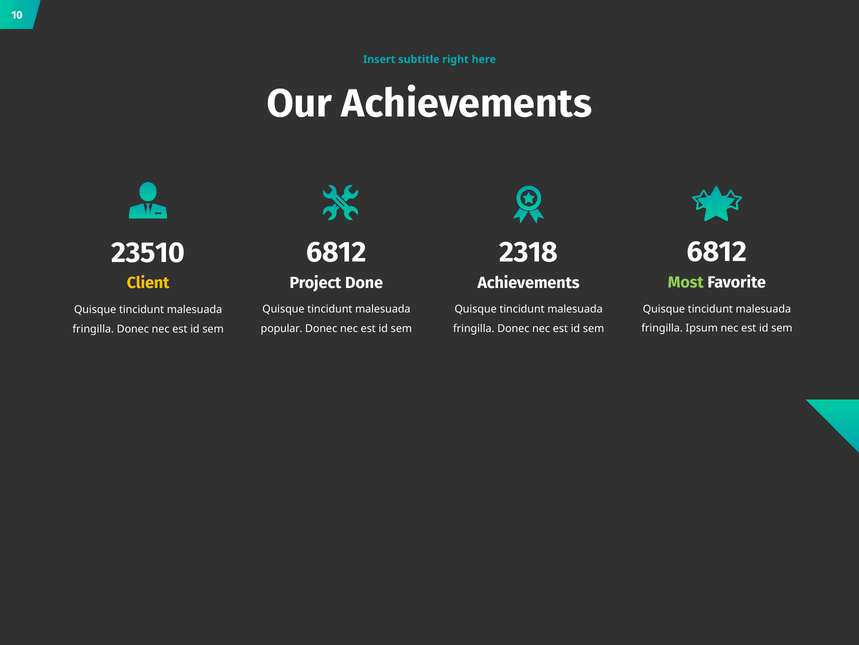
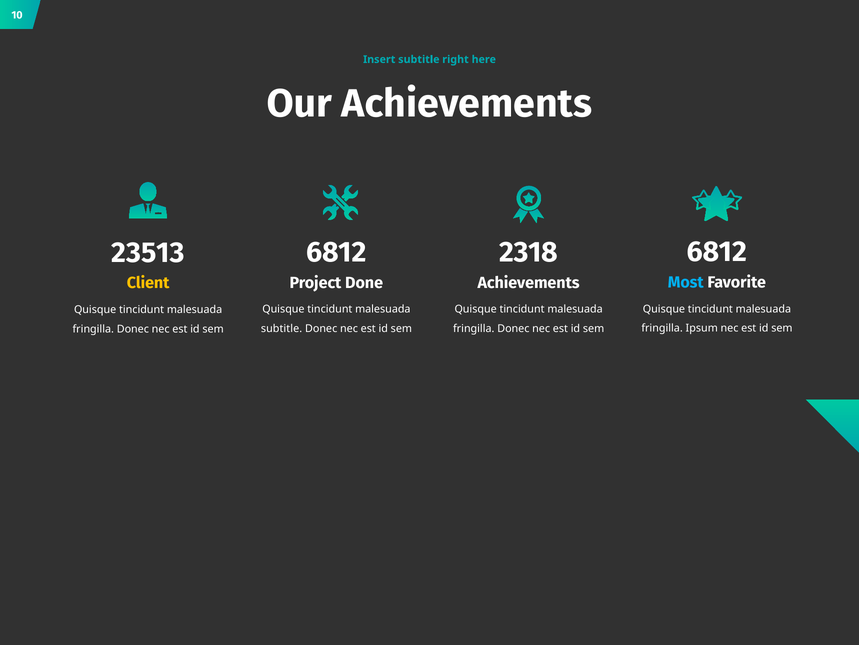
23510: 23510 -> 23513 (148, 252)
Most colour: light green -> light blue (686, 282)
popular: popular -> subtitle (282, 328)
